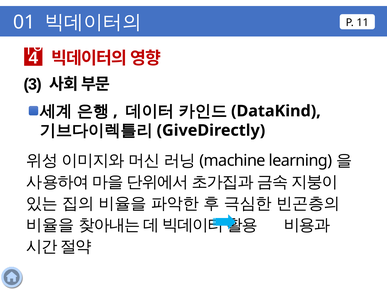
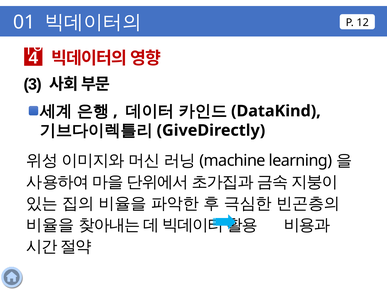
11: 11 -> 12 (363, 22)
